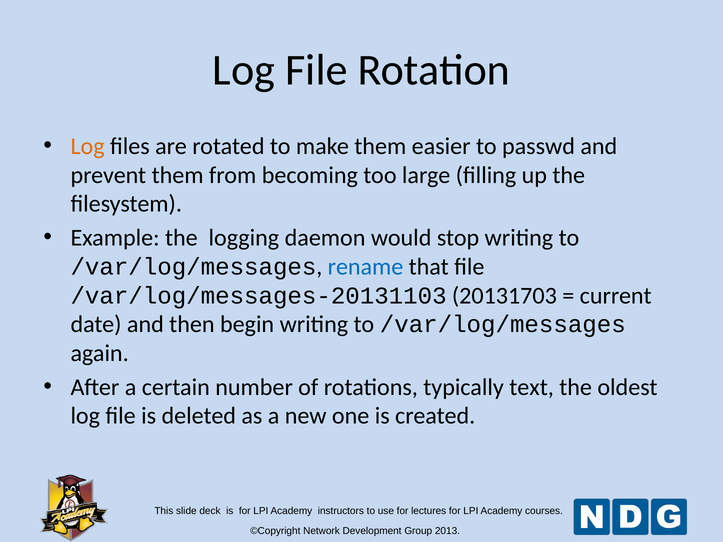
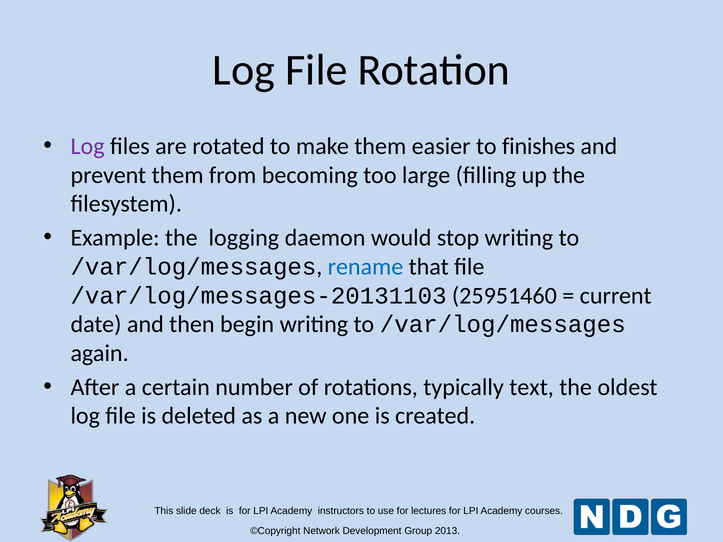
Log colour: orange -> purple (88, 146)
passwd: passwd -> finishes (539, 146)
20131703: 20131703 -> 25951460 (504, 296)
